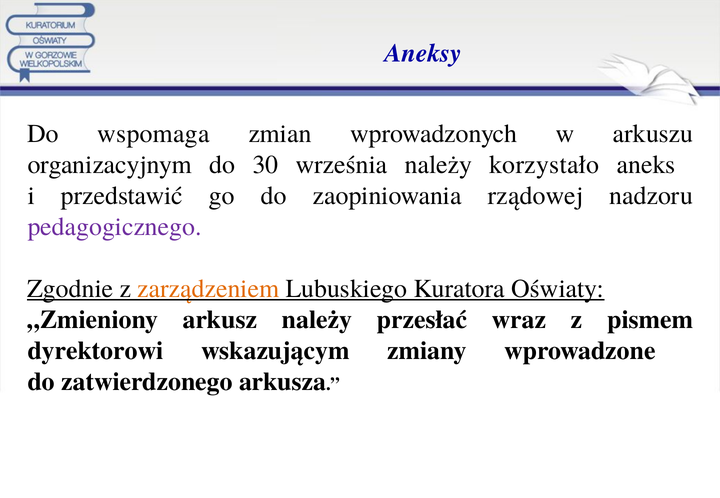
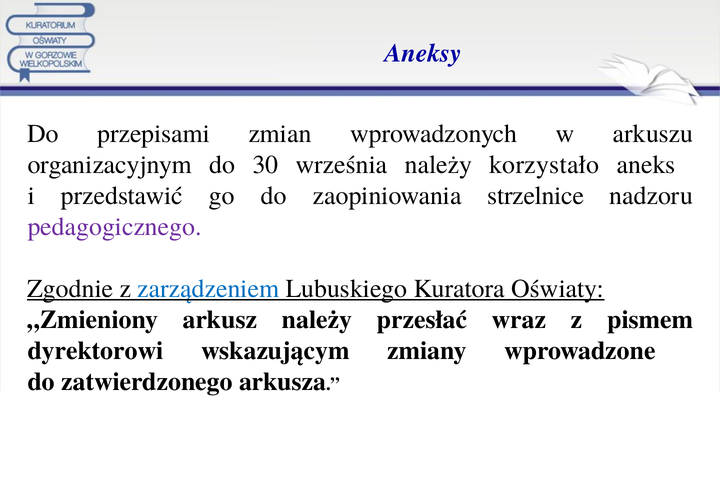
wspomaga: wspomaga -> przepisami (154, 134)
rządowej: rządowej -> strzelnice (536, 196)
zarządzeniem colour: orange -> blue (208, 289)
